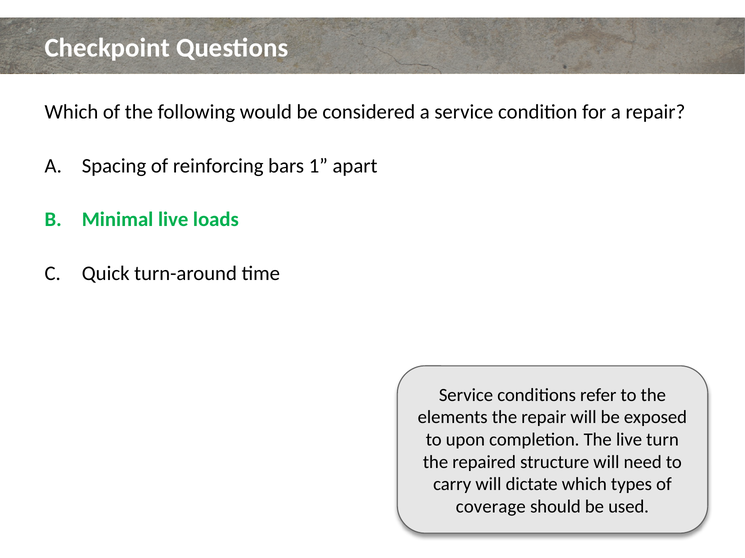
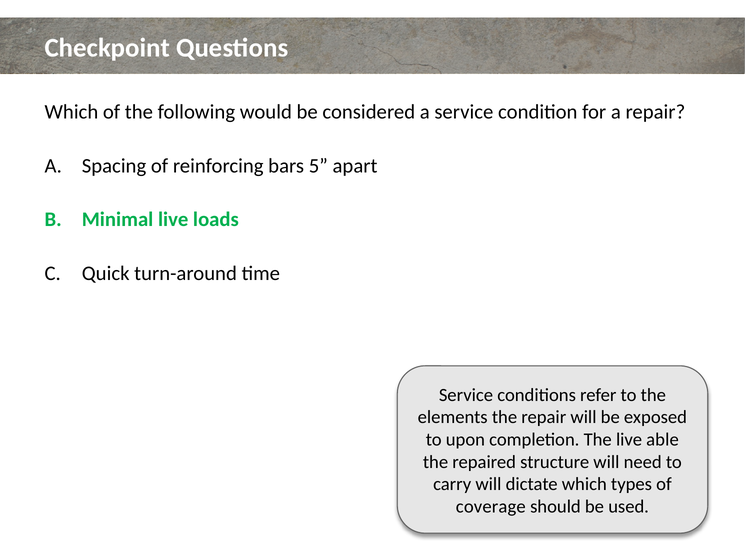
1: 1 -> 5 (318, 166)
turn: turn -> able (663, 440)
